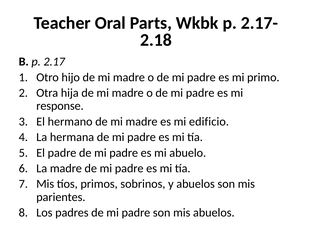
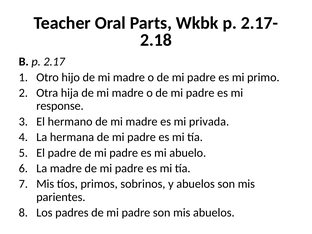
edificio: edificio -> privada (209, 122)
